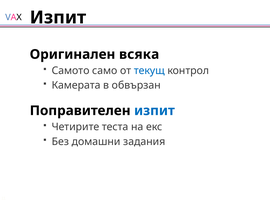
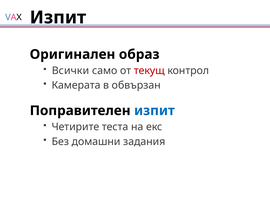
всяка: всяка -> образ (139, 54)
Самото: Самото -> Всички (70, 71)
текущ colour: blue -> red (149, 71)
